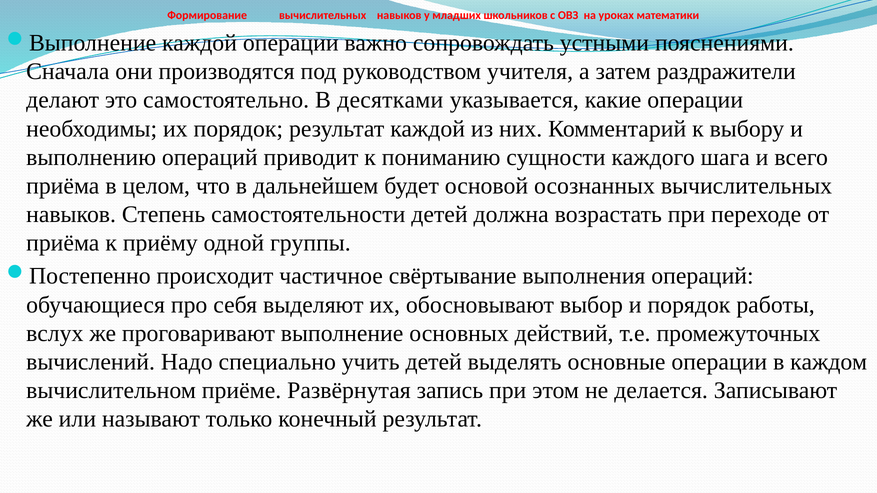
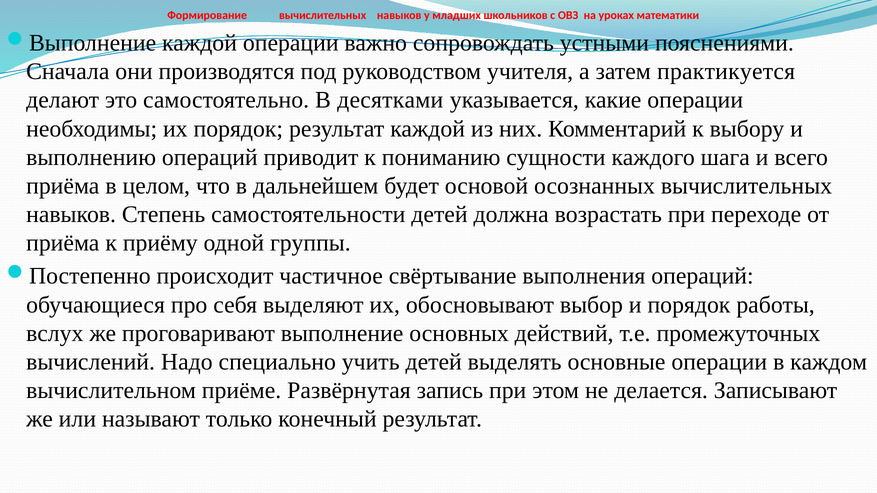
раздражители: раздражители -> практикуется (726, 72)
